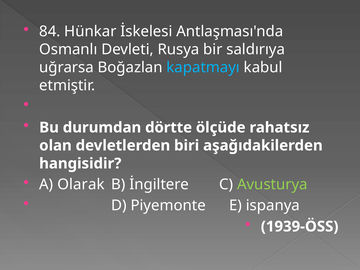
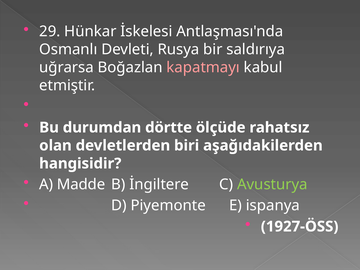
84: 84 -> 29 (50, 32)
kapatmayı colour: light blue -> pink (203, 68)
Olarak: Olarak -> Madde (81, 185)
1939-ÖSS: 1939-ÖSS -> 1927-ÖSS (300, 227)
